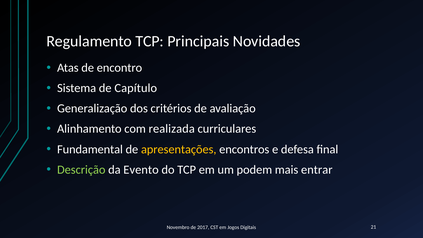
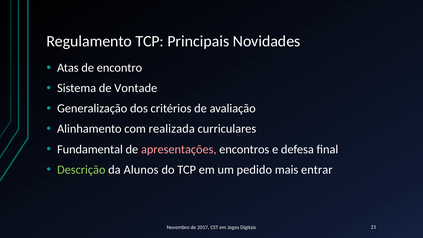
Capítulo: Capítulo -> Vontade (136, 88)
apresentações colour: yellow -> pink (179, 149)
Evento: Evento -> Alunos (141, 170)
podem: podem -> pedido (254, 170)
